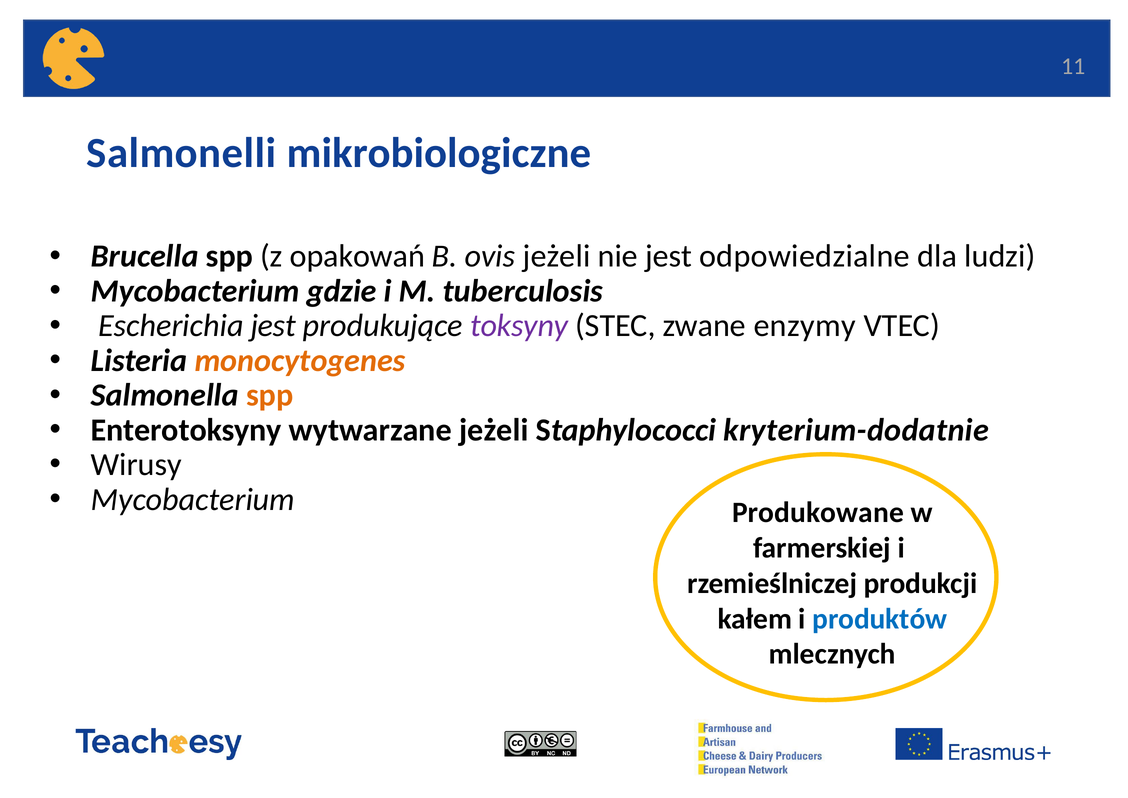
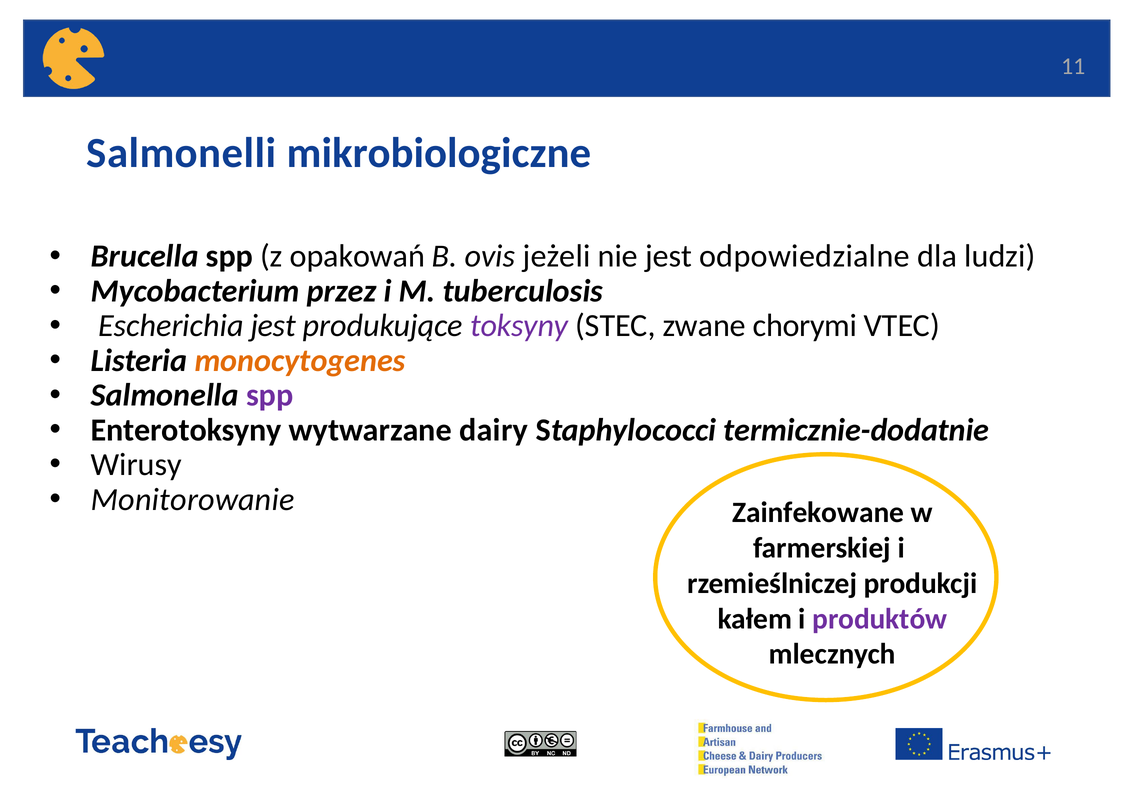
gdzie: gdzie -> przez (342, 291)
enzymy: enzymy -> chorymi (805, 326)
spp colour: orange -> purple (270, 395)
wytwarzane jeżeli: jeżeli -> dairy (494, 430)
kryterium-dodatnie: kryterium-dodatnie -> termicznie-dodatnie (856, 430)
Mycobacterium: Mycobacterium -> Monitorowanie (193, 499)
Produkowane: Produkowane -> Zainfekowane (818, 512)
produktów colour: blue -> purple (880, 618)
